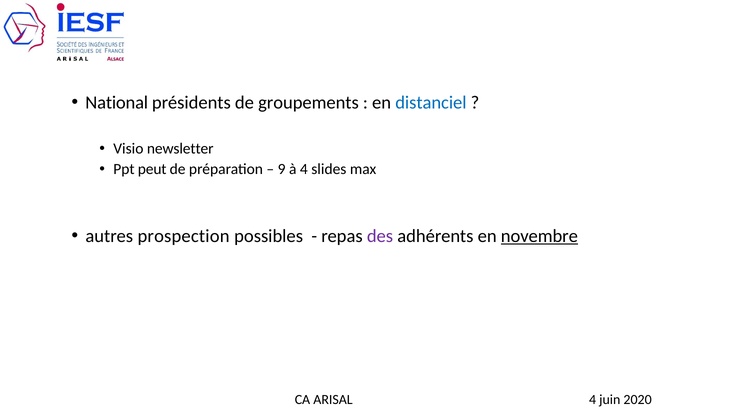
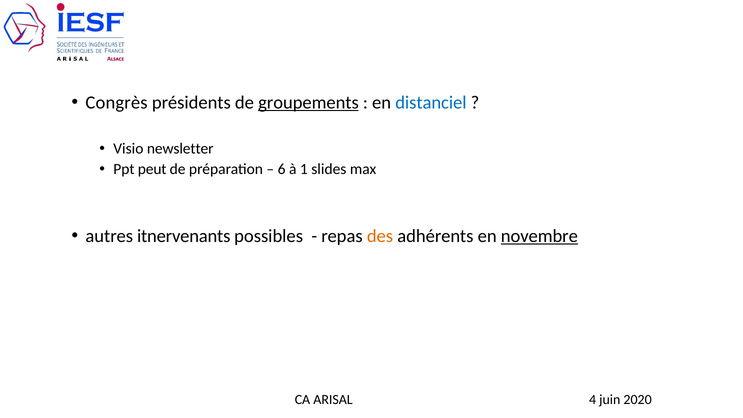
National: National -> Congrès (117, 103)
groupements underline: none -> present (308, 103)
9: 9 -> 6 (282, 169)
à 4: 4 -> 1 (304, 169)
prospection: prospection -> itnervenants (184, 236)
des colour: purple -> orange (380, 236)
